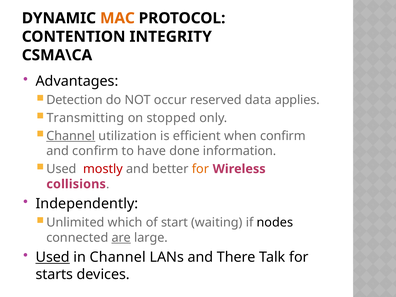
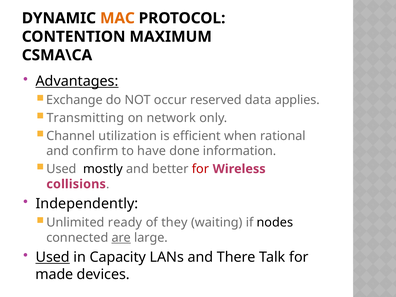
INTEGRITY: INTEGRITY -> MAXIMUM (171, 37)
Advantages underline: none -> present (77, 81)
Detection: Detection -> Exchange (74, 100)
stopped: stopped -> network (171, 118)
Channel underline: present -> none (71, 136)
when confirm: confirm -> rational (283, 136)
mostly colour: red -> black (103, 169)
for colour: orange -> red (200, 169)
which: which -> ready (125, 222)
start: start -> they (174, 222)
in Channel: Channel -> Capacity (118, 257)
starts: starts -> made (54, 274)
